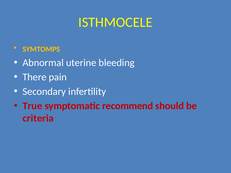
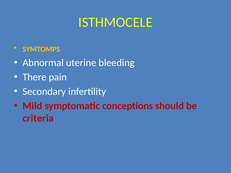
True: True -> Mild (32, 106)
recommend: recommend -> conceptions (128, 106)
